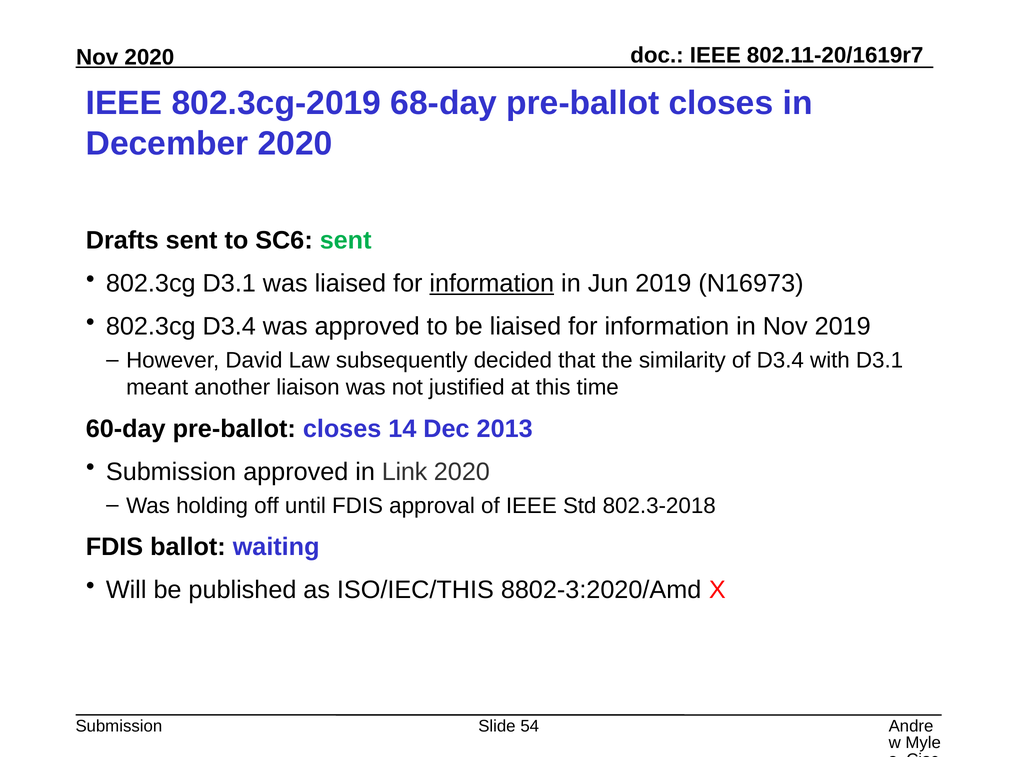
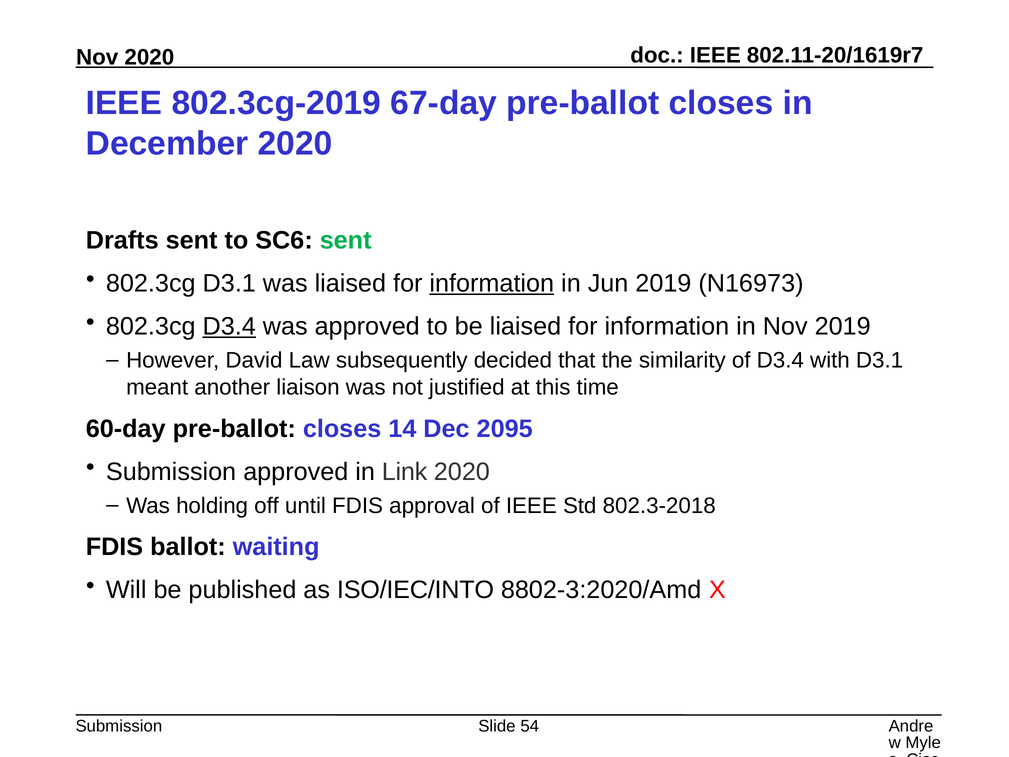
68-day: 68-day -> 67-day (444, 103)
D3.4 underline: none -> present (229, 326)
2013: 2013 -> 2095 (505, 429)
ISO/IEC/THIS: ISO/IEC/THIS -> ISO/IEC/INTO (416, 590)
